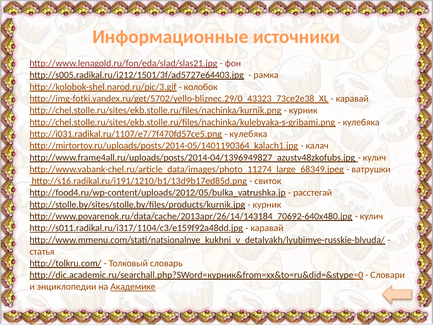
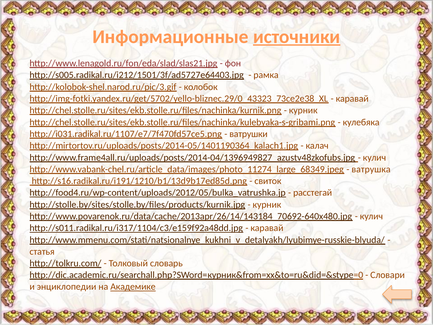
источники underline: none -> present (297, 37)
кулебяка: кулебяка -> ватрушки (249, 134)
ватрушки: ватрушки -> ватрушка (371, 169)
